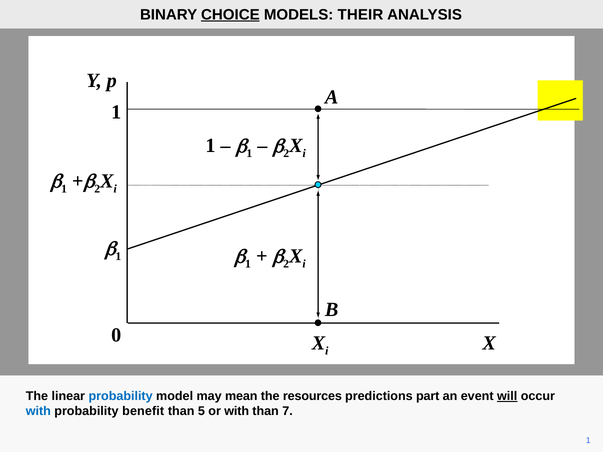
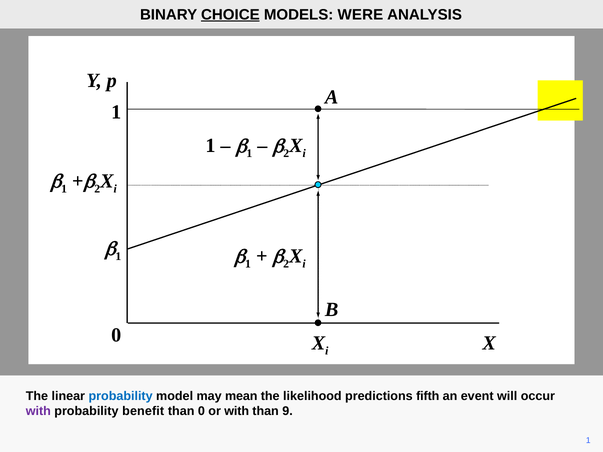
THEIR: THEIR -> WERE (360, 15)
resources: resources -> likelihood (312, 396)
part: part -> fifth (428, 396)
will underline: present -> none (507, 396)
with colour: blue -> purple (38, 411)
than 5: 5 -> 0 (201, 411)
7: 7 -> 9 (288, 411)
